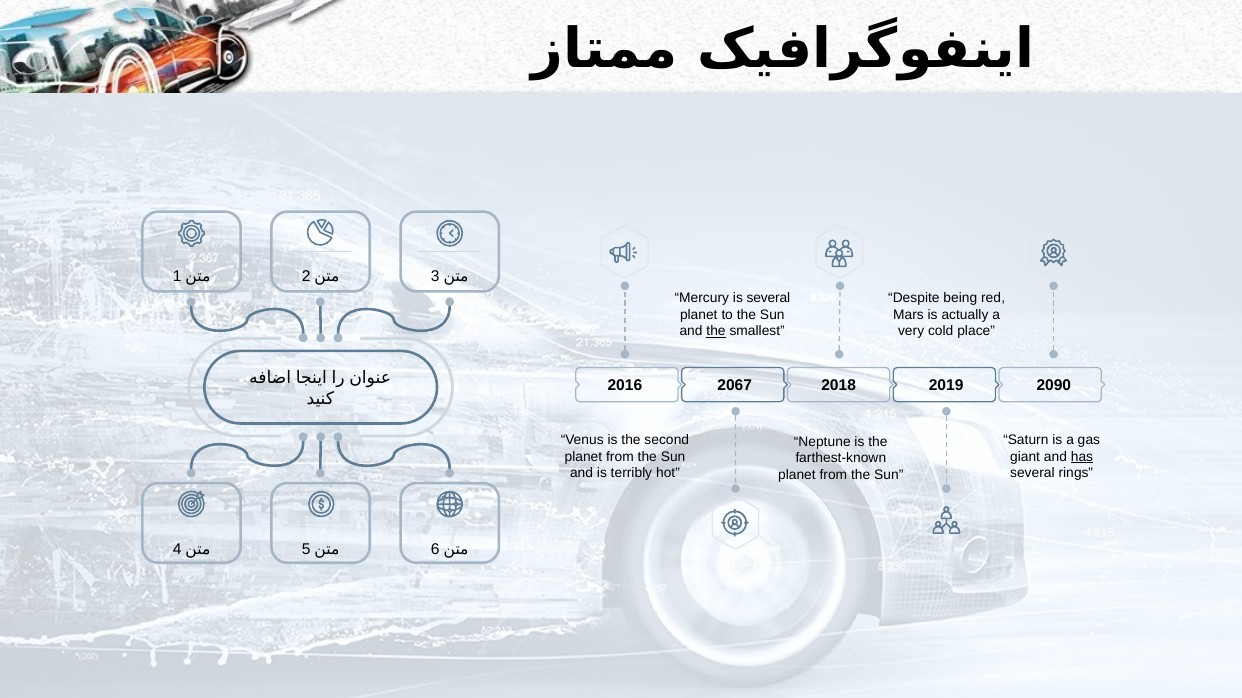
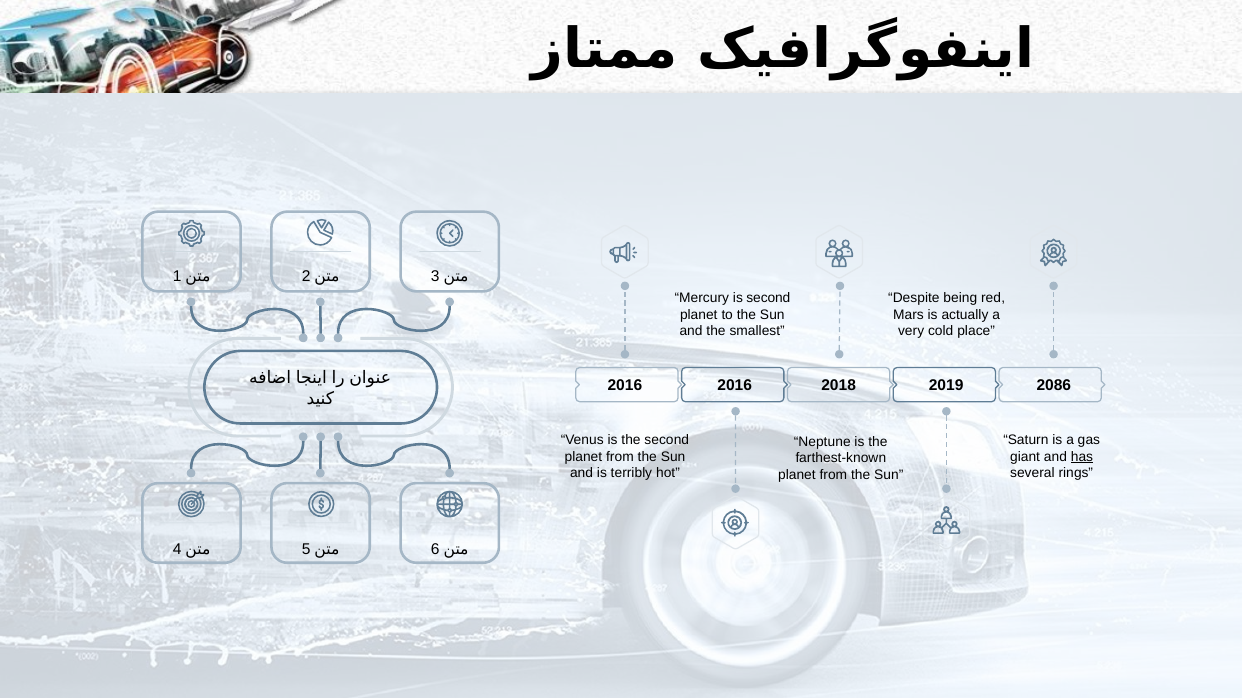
is several: several -> second (768, 298)
the underline: present -> none (716, 331)
2016 2067: 2067 -> 2016 (735, 386)
2090: 2090 -> 2086 (1054, 386)
